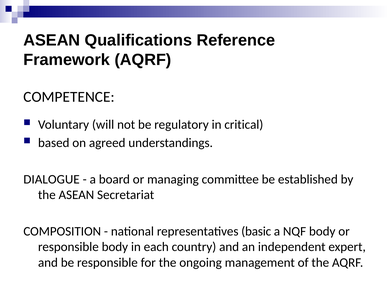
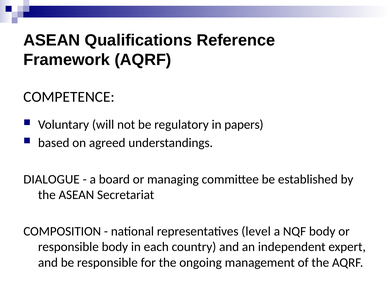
critical: critical -> papers (244, 124)
basic: basic -> level (256, 231)
